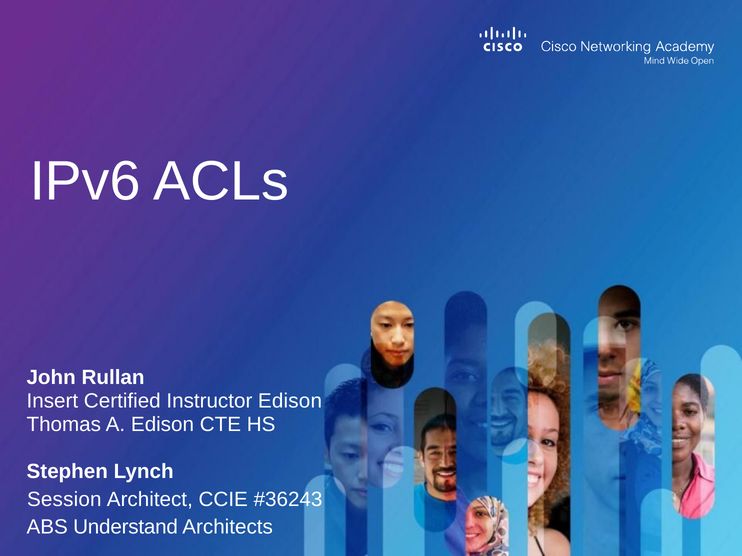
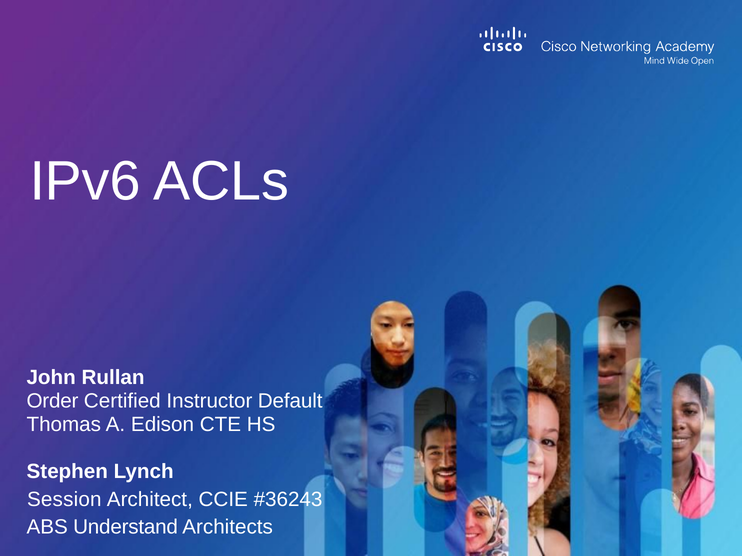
Insert: Insert -> Order (52, 401)
Instructor Edison: Edison -> Default (290, 401)
